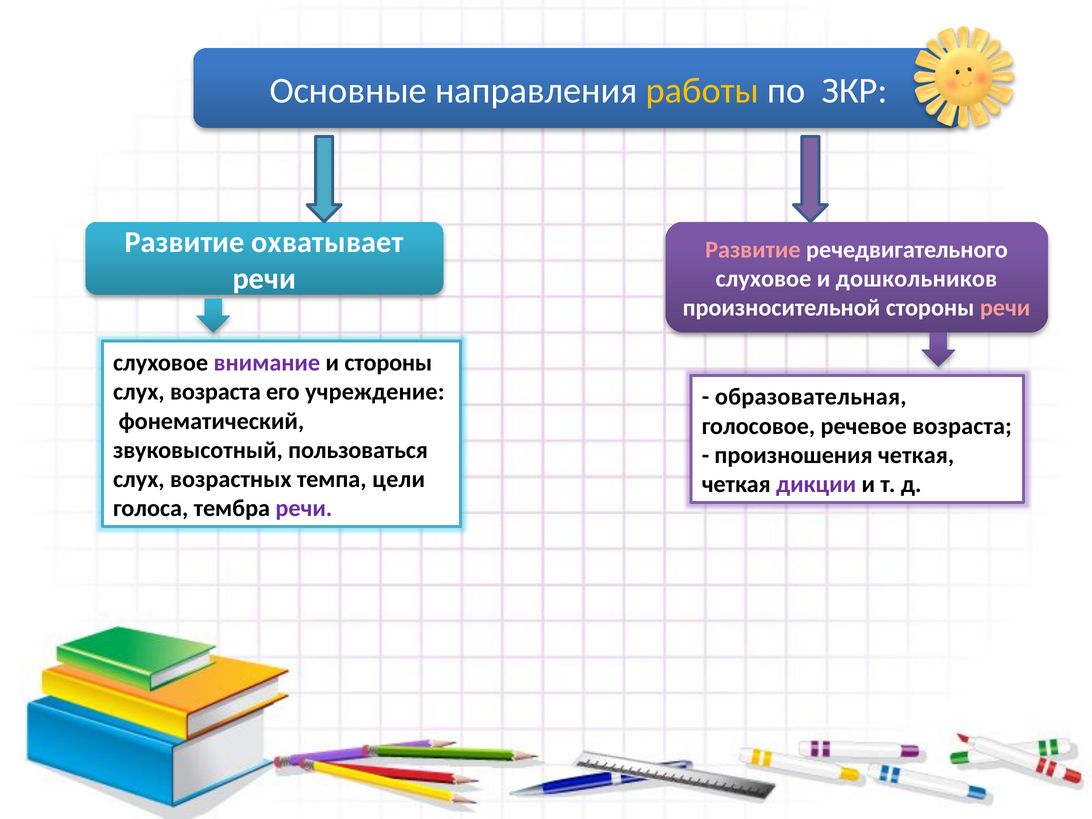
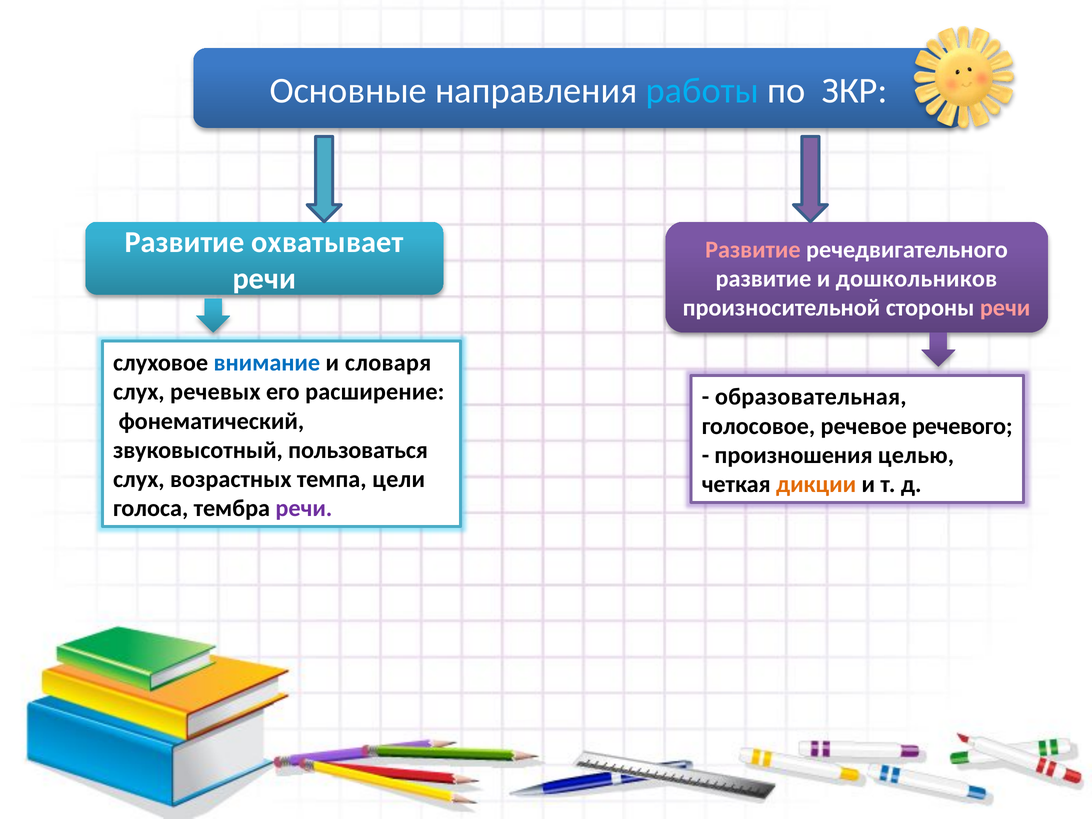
работы colour: yellow -> light blue (703, 91)
слуховое: слуховое -> развитие (763, 279)
внимание colour: purple -> blue (267, 363)
и стороны: стороны -> словаря (388, 363)
слух возраста: возраста -> речевых (215, 392)
учреждение: учреждение -> расширение (375, 392)
речевое возраста: возраста -> речевого (962, 426)
произношения четкая: четкая -> целью (916, 455)
дикции colour: purple -> orange (816, 484)
